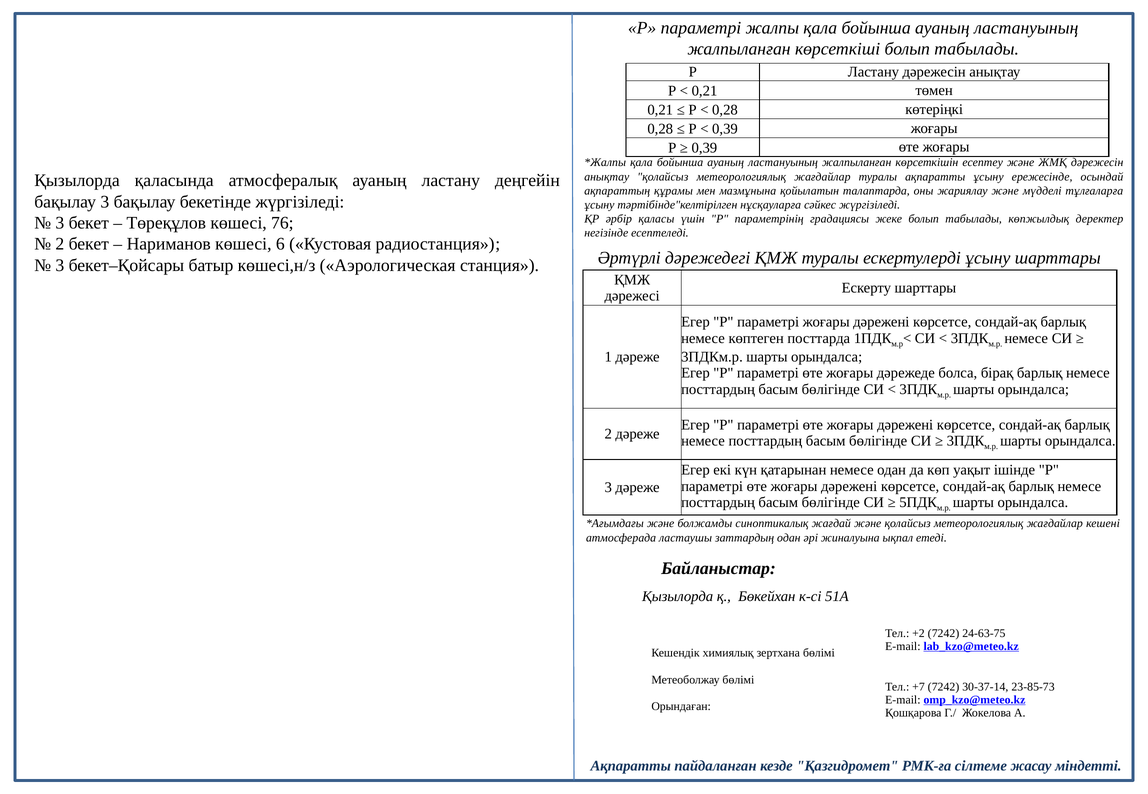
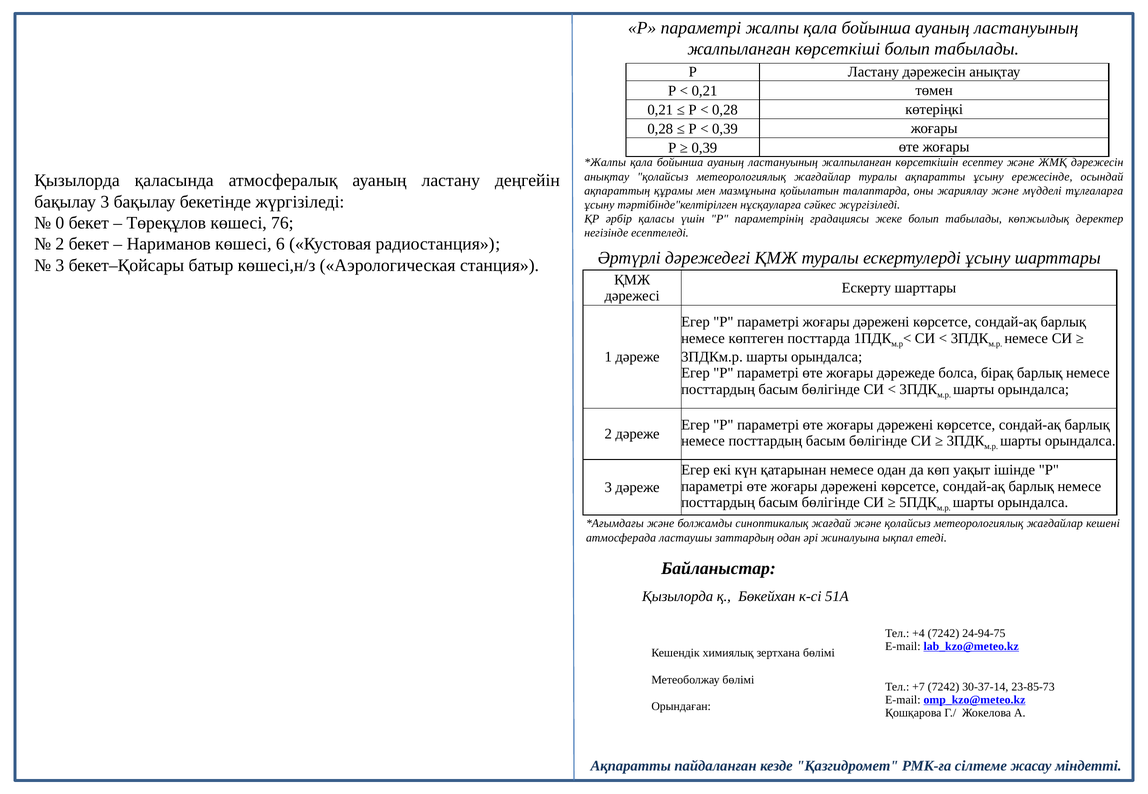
3: 3 -> 0 (60, 223)
+2: +2 -> +4 (918, 634)
24-63-75: 24-63-75 -> 24-94-75 (984, 634)
